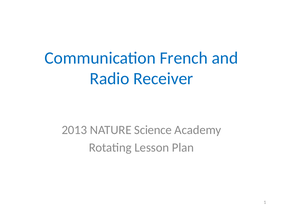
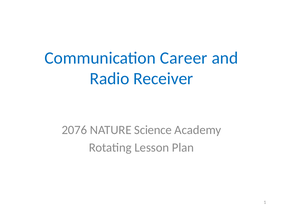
French: French -> Career (184, 58)
2013: 2013 -> 2076 (74, 130)
